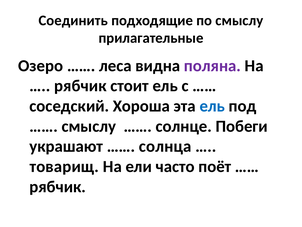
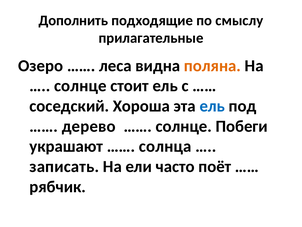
Соединить: Соединить -> Дополнить (73, 20)
поляна colour: purple -> orange (212, 66)
рябчик: рябчик -> солнце (80, 86)
смыслу: смыслу -> дерево (89, 126)
товарищ: товарищ -> записать (64, 166)
